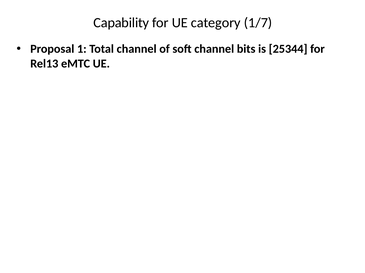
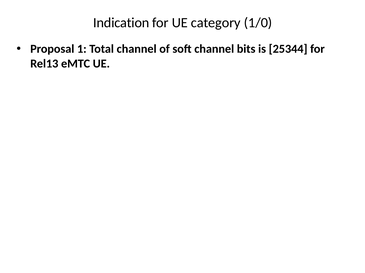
Capability: Capability -> Indication (121, 23)
1/7: 1/7 -> 1/0 (258, 23)
